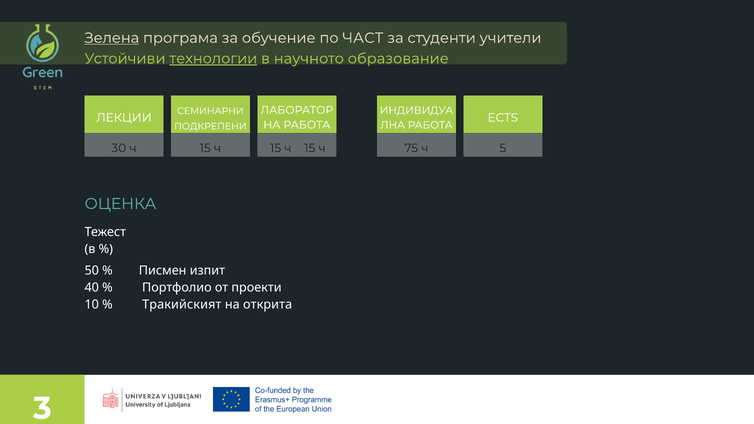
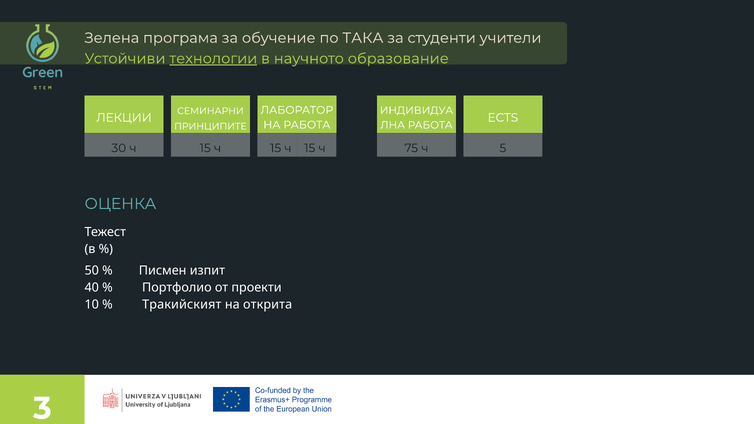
Зелена underline: present -> none (112, 38)
ЧАСТ: ЧАСТ -> ТАКА (363, 38)
ПОДКРЕПЕНИ: ПОДКРЕПЕНИ -> ПРИНЦИПИТЕ (210, 126)
